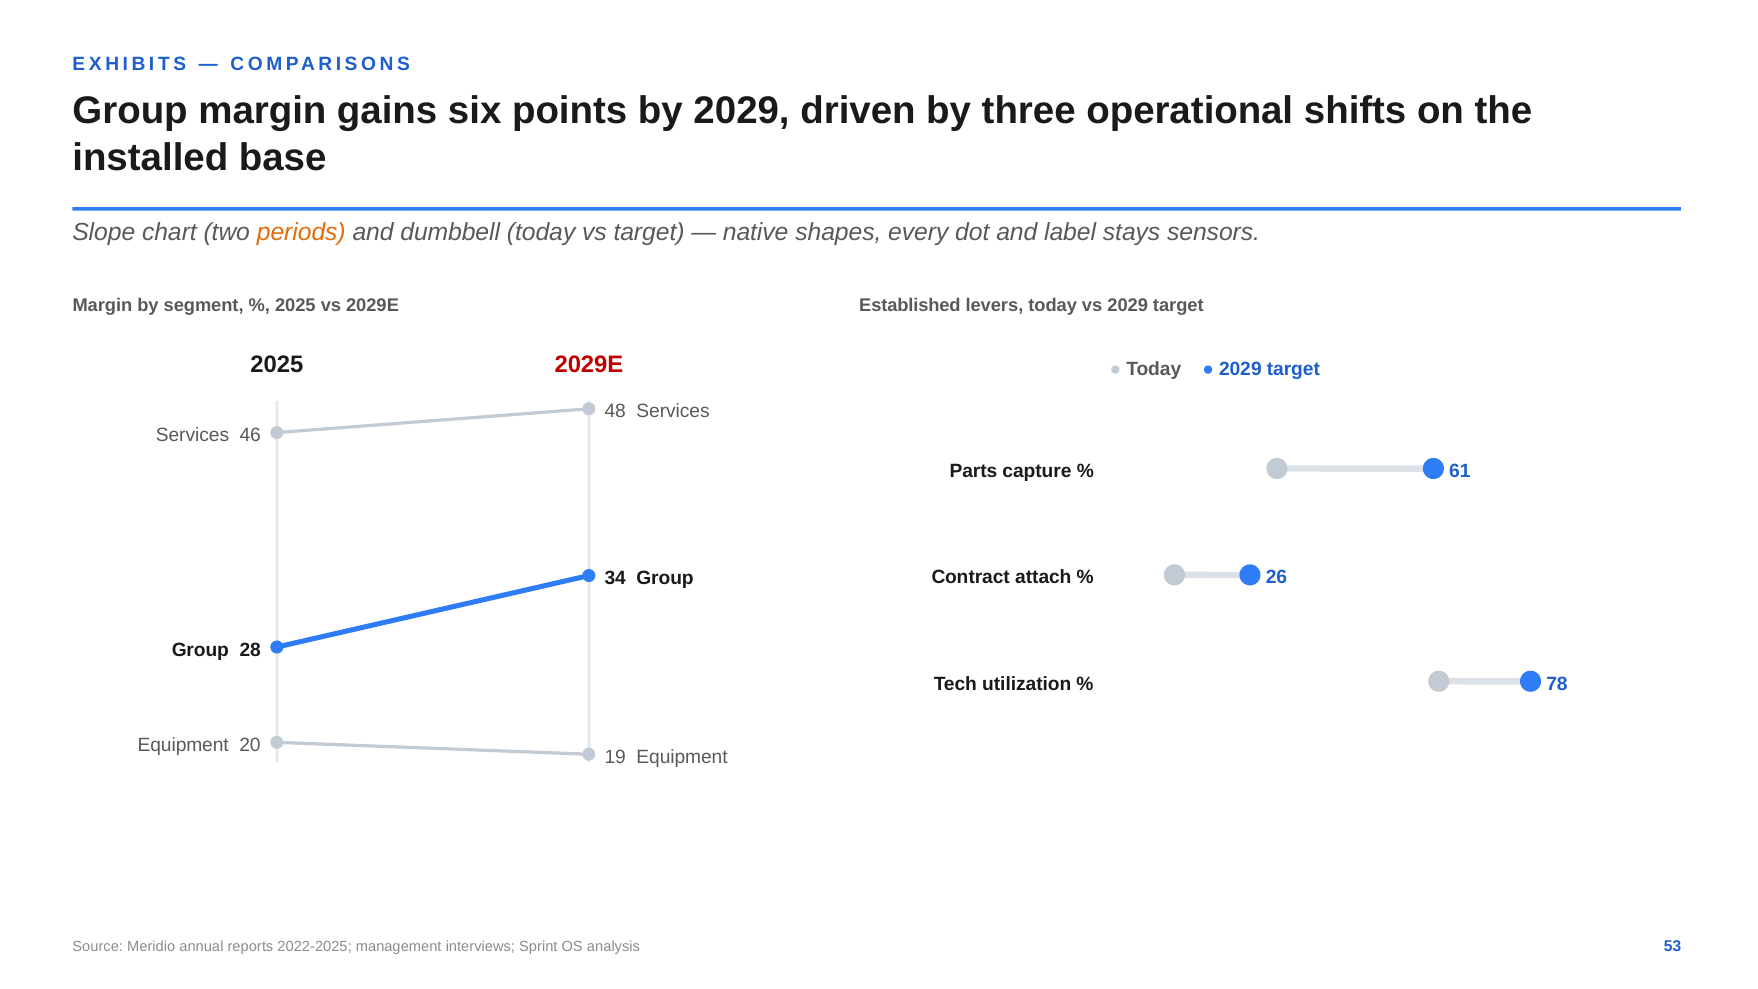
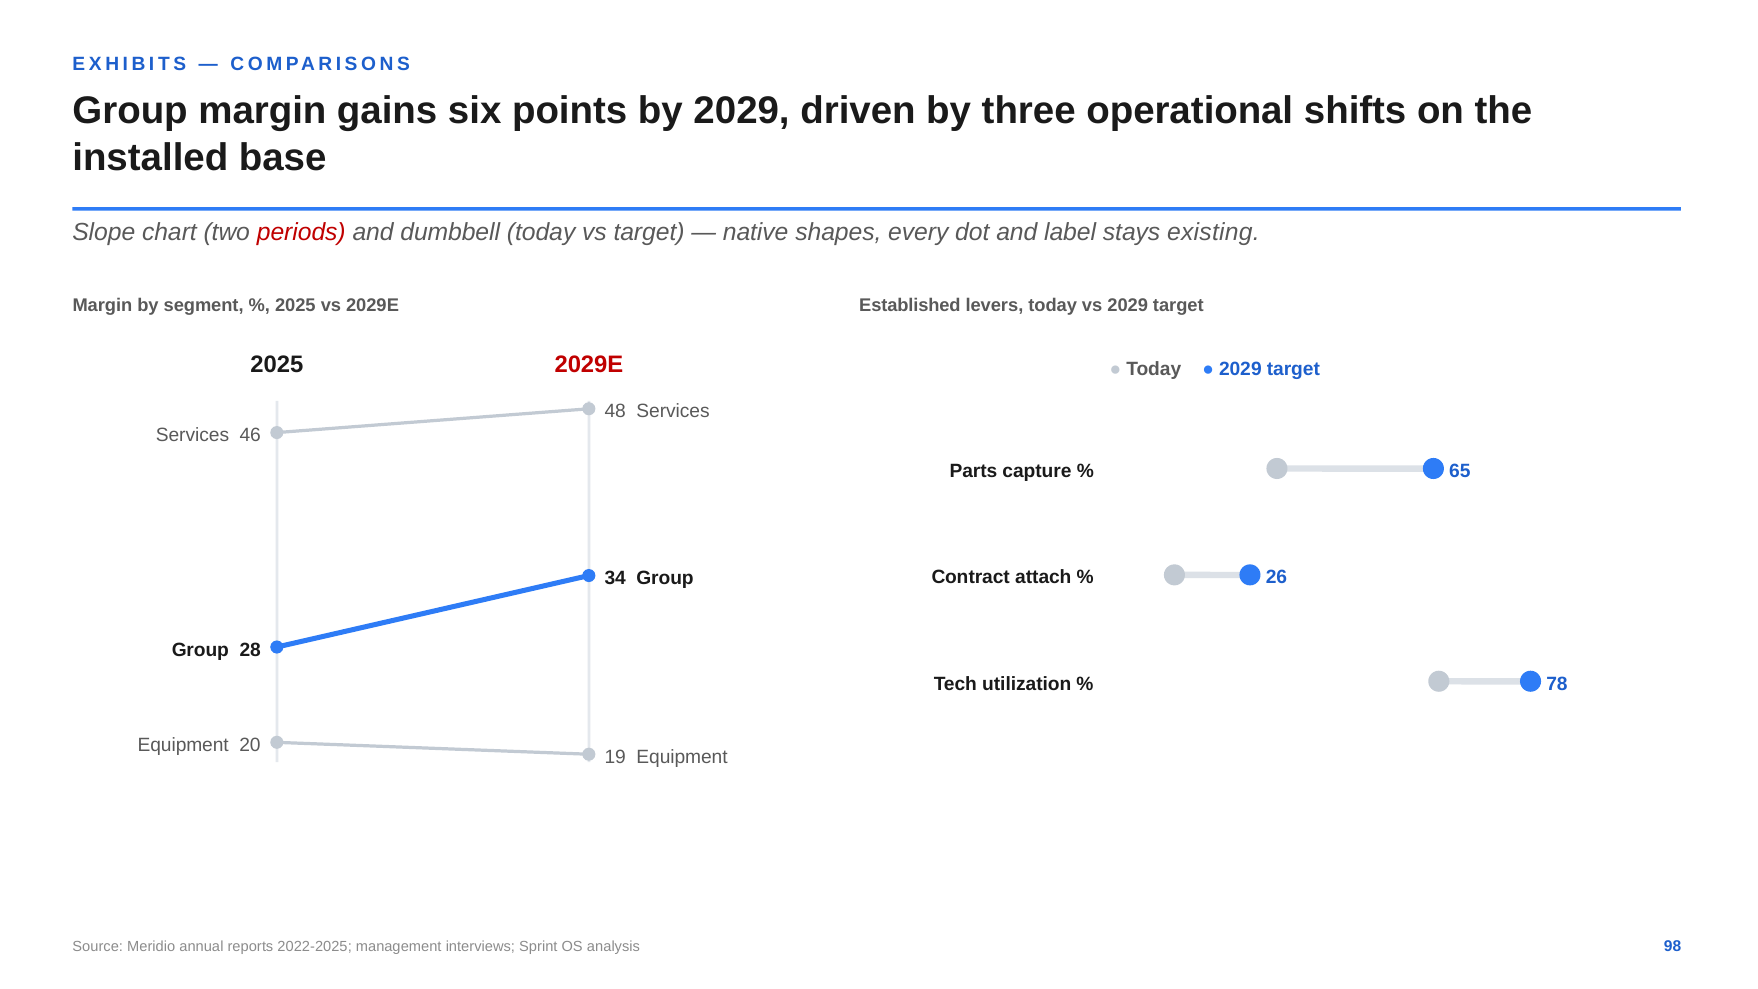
periods colour: orange -> red (301, 233)
sensors: sensors -> existing (1213, 233)
61: 61 -> 65 (1460, 471)
53: 53 -> 98 (1673, 946)
